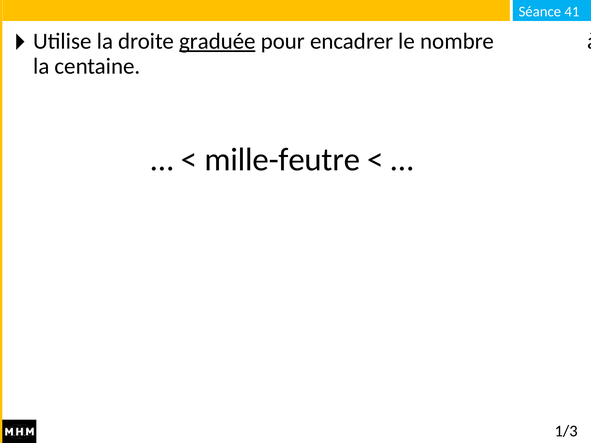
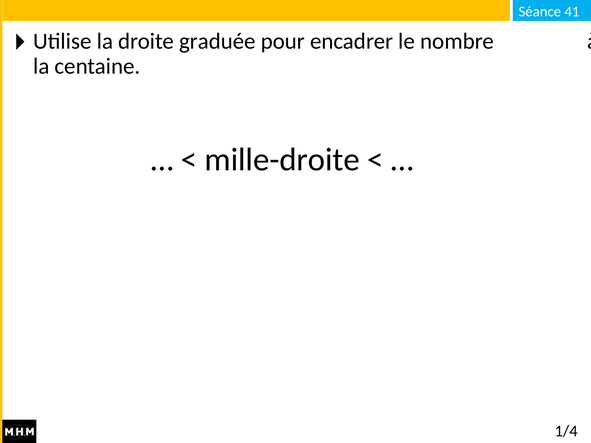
graduée underline: present -> none (217, 41)
mille-feutre: mille-feutre -> mille-droite (282, 160)
1/3: 1/3 -> 1/4 (566, 431)
